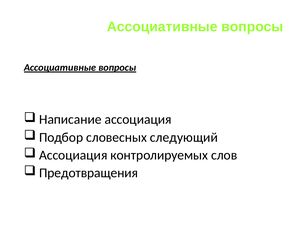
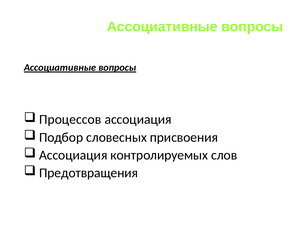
Написание: Написание -> Процессов (70, 120)
следующий: следующий -> присвоения (184, 137)
